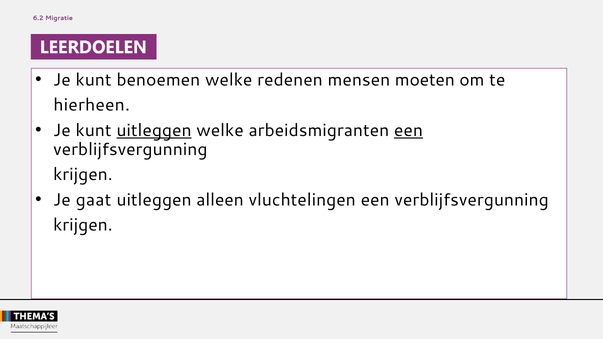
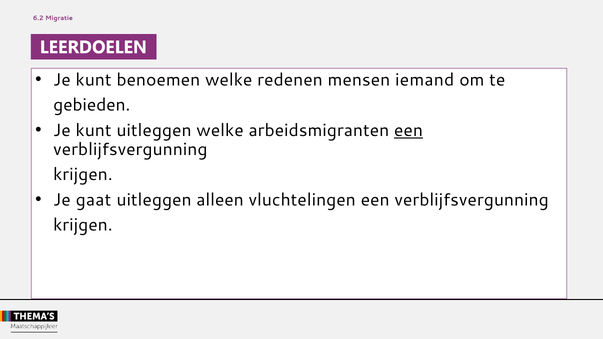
moeten: moeten -> iemand (425, 80)
hierheen: hierheen -> gebieden (92, 105)
uitleggen underline: present -> none (154, 130)
